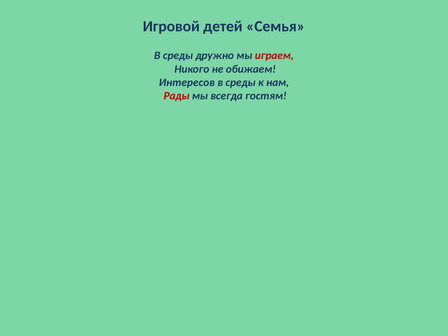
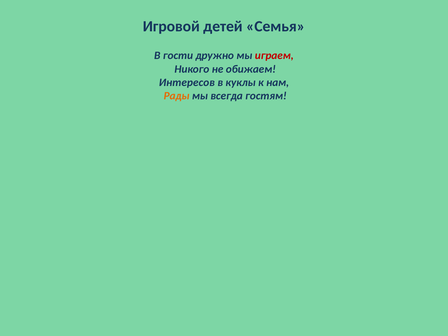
среды: среды -> гости (178, 56)
среды: среды -> куклы (241, 83)
Рады colour: red -> orange (177, 96)
